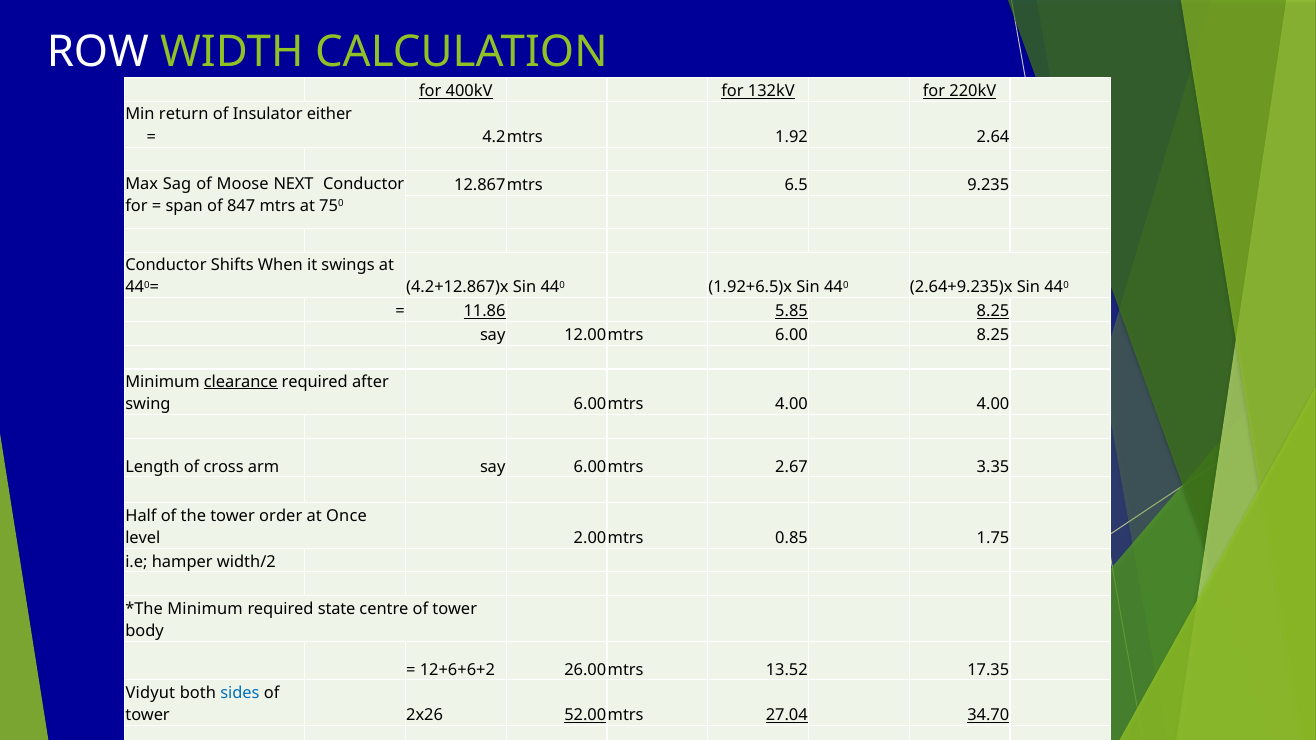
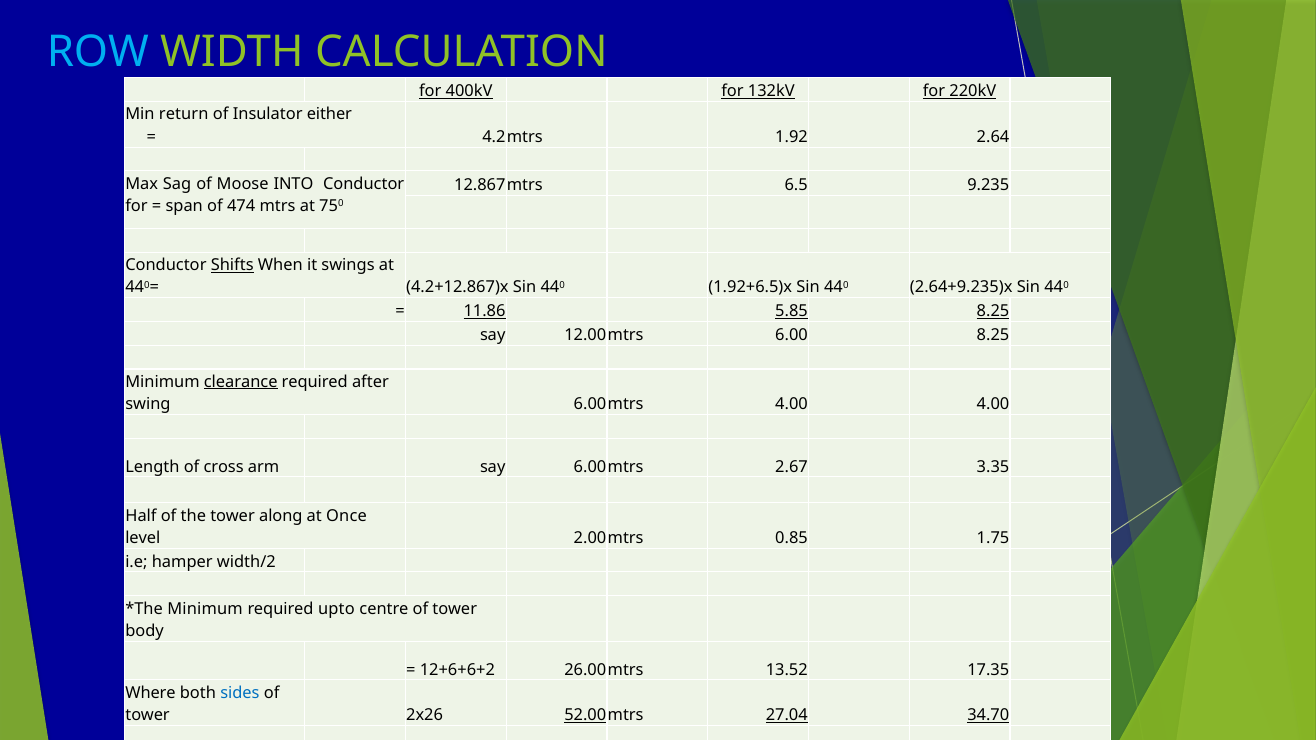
ROW colour: white -> light blue (98, 52)
NEXT: NEXT -> INTO (293, 184)
847: 847 -> 474 (241, 206)
Shifts underline: none -> present (232, 265)
order: order -> along (281, 516)
state: state -> upto (336, 609)
Vidyut: Vidyut -> Where (151, 693)
